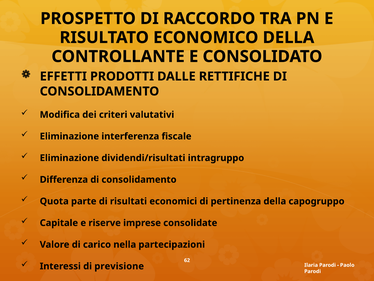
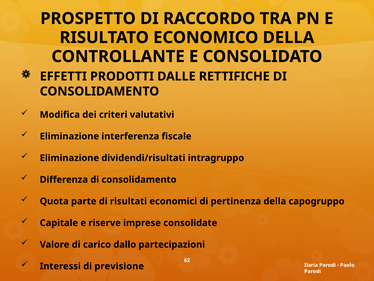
nella: nella -> dallo (125, 244)
